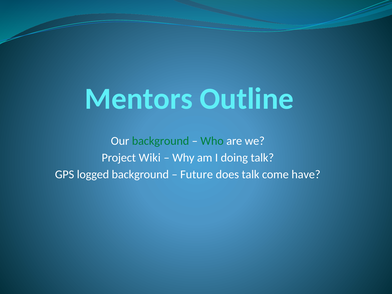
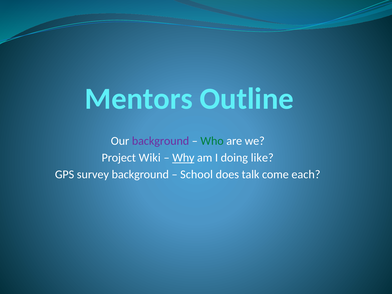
background colour: green -> purple (161, 141)
Why underline: none -> present (183, 158)
doing talk: talk -> like (262, 158)
logged: logged -> survey (93, 175)
Future: Future -> School (197, 175)
have: have -> each (306, 175)
